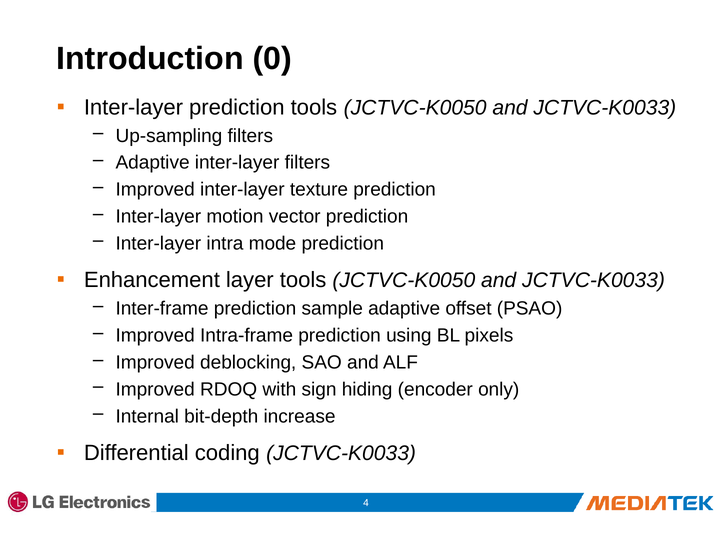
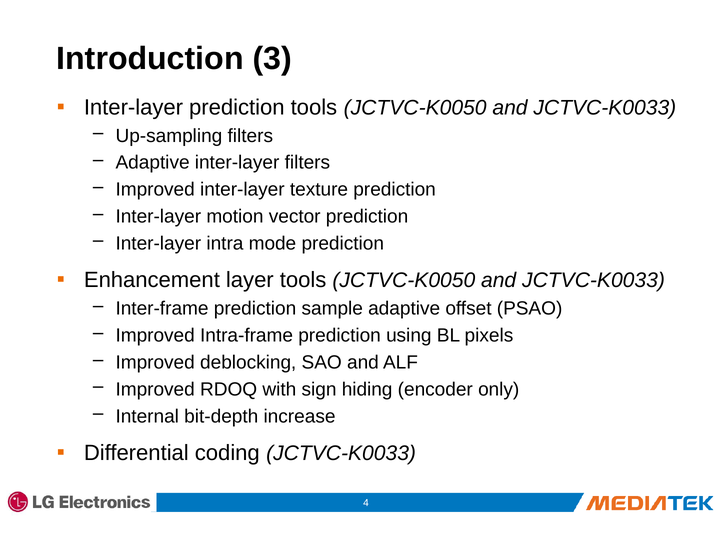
0: 0 -> 3 (272, 59)
